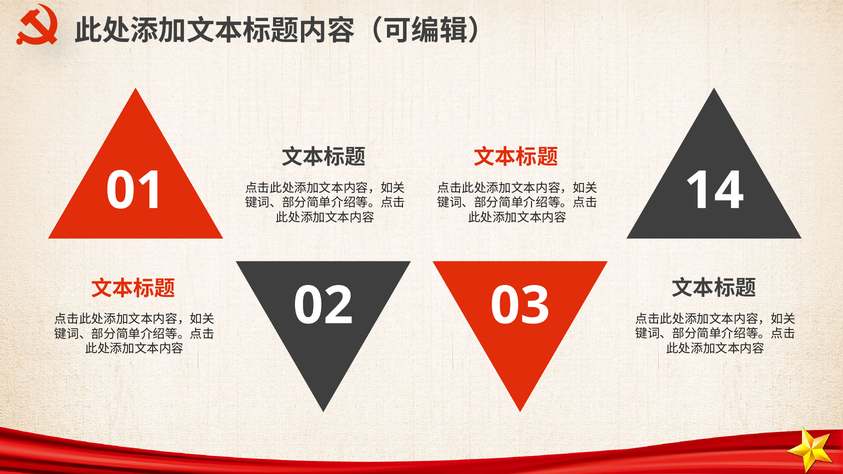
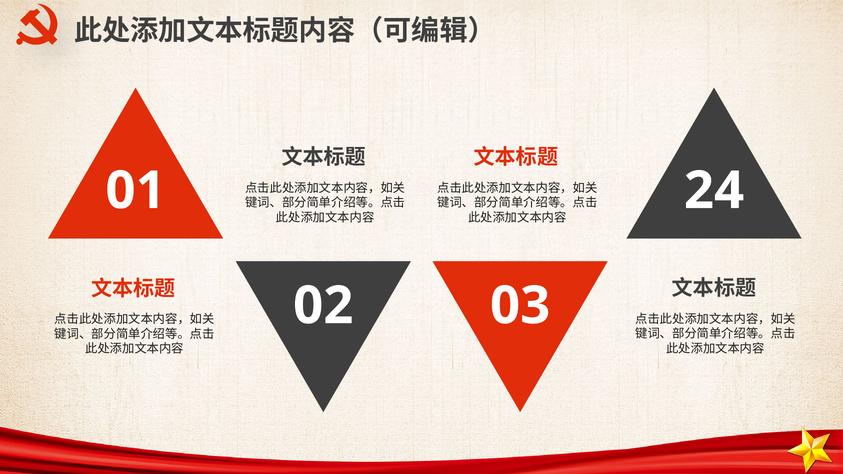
14: 14 -> 24 (714, 191)
